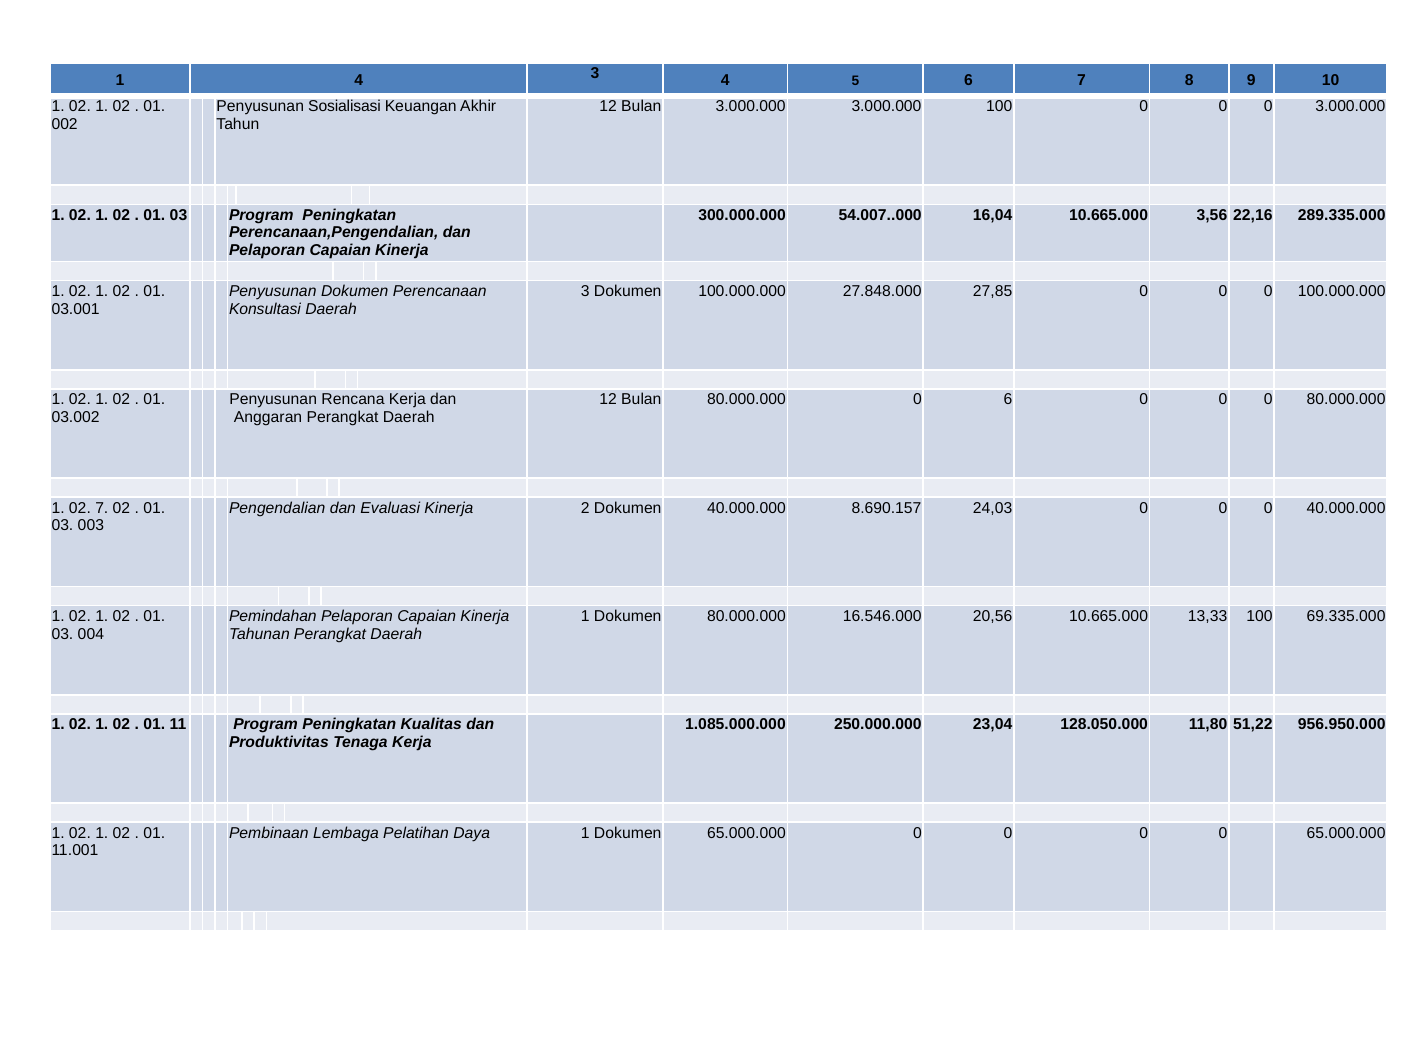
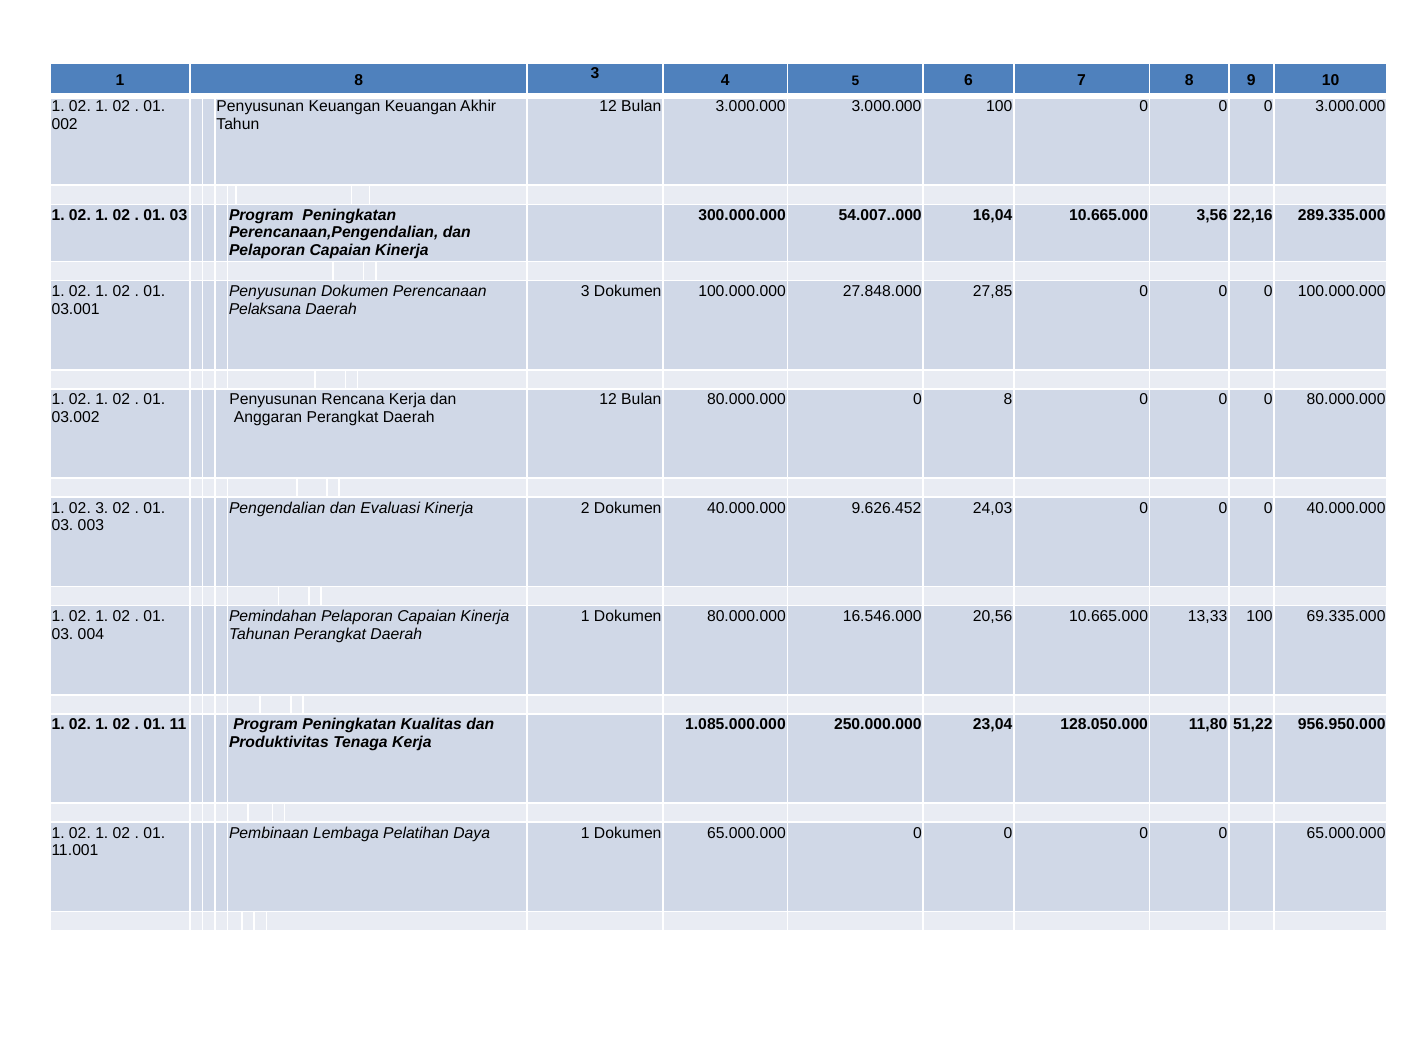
1 4: 4 -> 8 (359, 81)
Penyusunan Sosialisasi: Sosialisasi -> Keuangan (344, 107)
Konsultasi: Konsultasi -> Pelaksana (265, 309)
0 6: 6 -> 8 (1008, 400)
02 7: 7 -> 3 (102, 508)
8.690.157: 8.690.157 -> 9.626.452 (886, 508)
